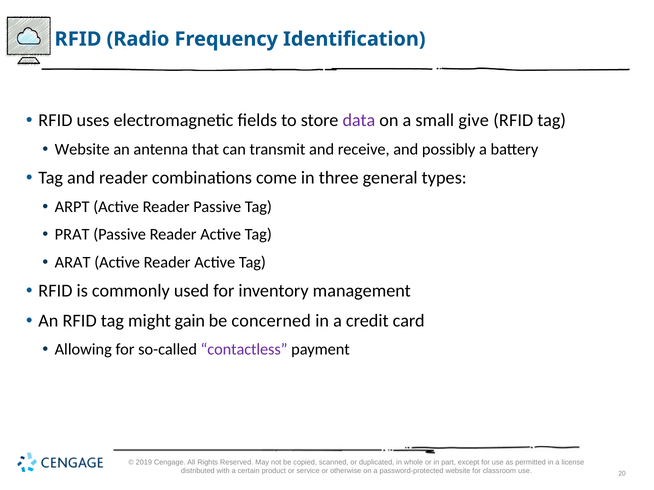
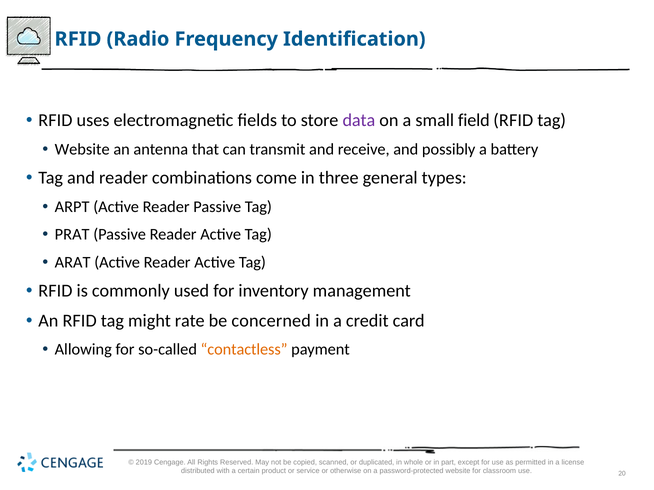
give: give -> field (474, 121)
gain: gain -> rate (190, 321)
contactless colour: purple -> orange (244, 350)
